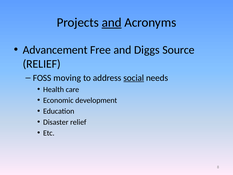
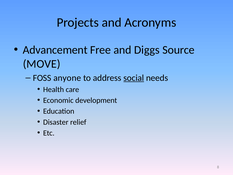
and underline: present -> none (112, 22)
RELIEF: RELIEF -> MOVE (42, 64)
moving: moving -> anyone (67, 78)
